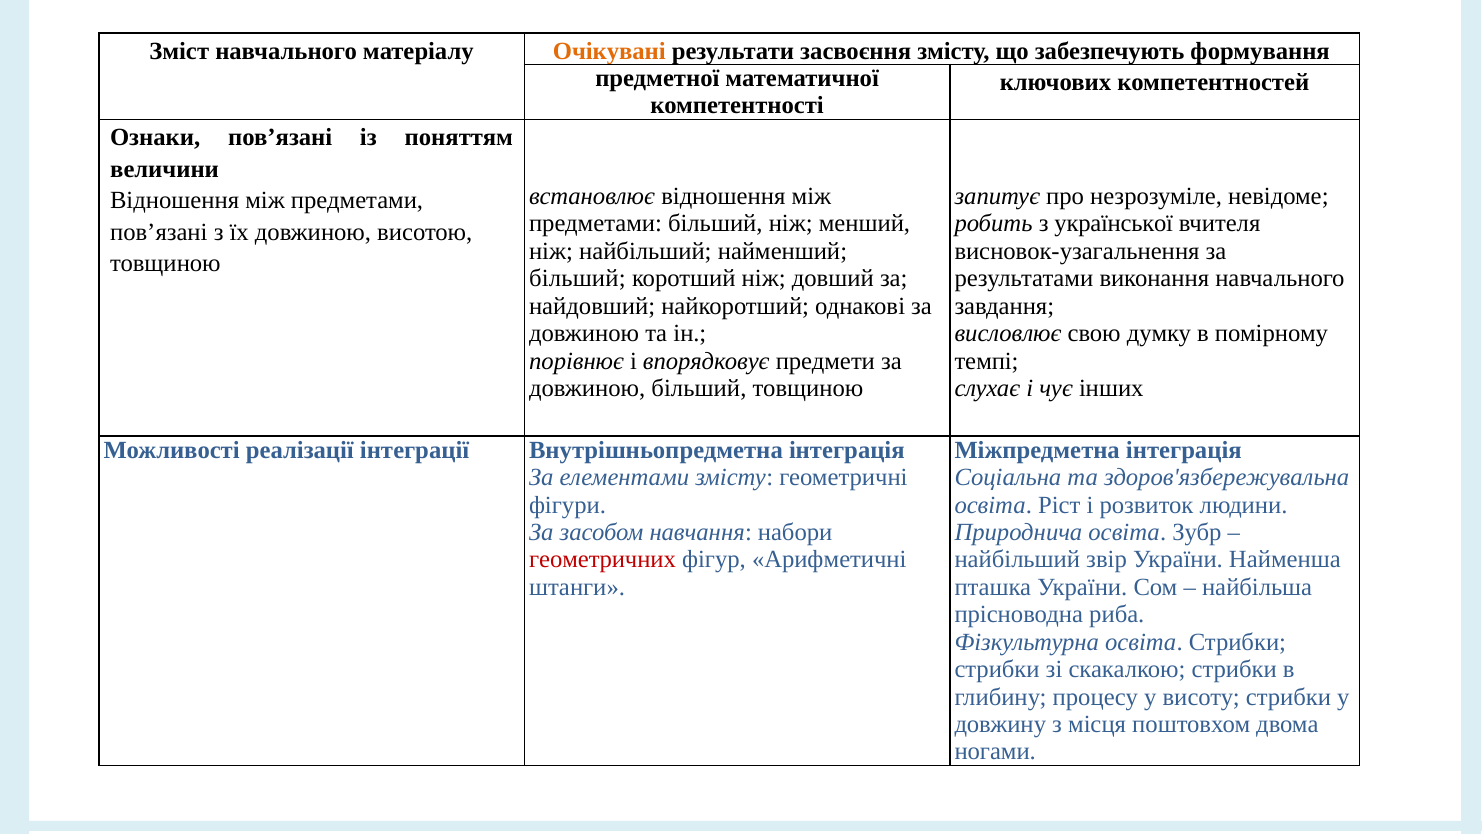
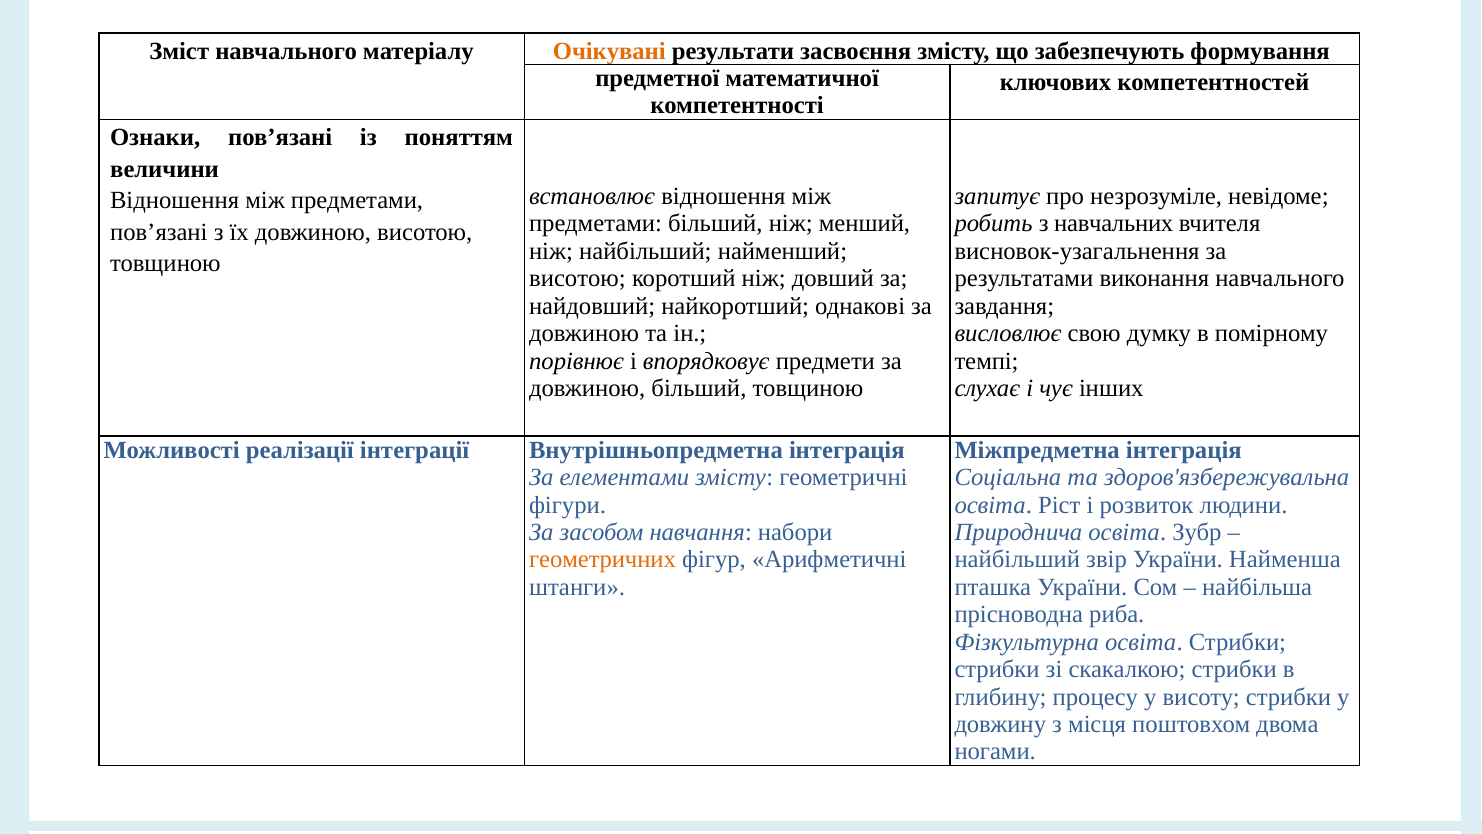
української: української -> навчальних (1114, 224)
більший: більший -> висотою (577, 279)
геометричних colour: red -> orange (603, 560)
